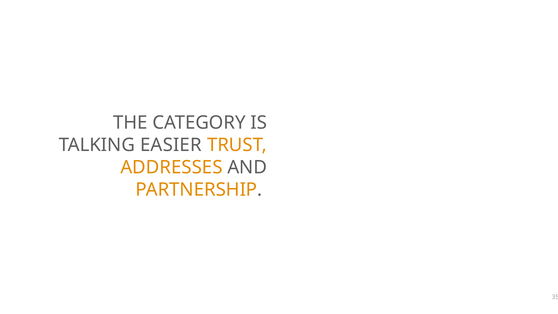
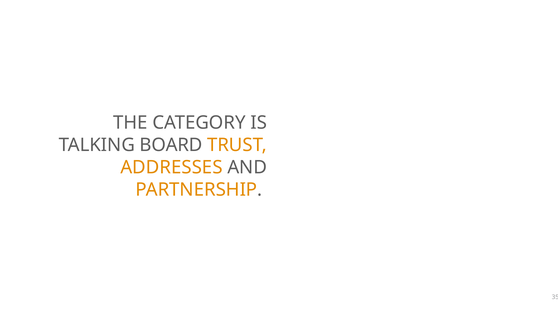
EASIER: EASIER -> BOARD (171, 145)
